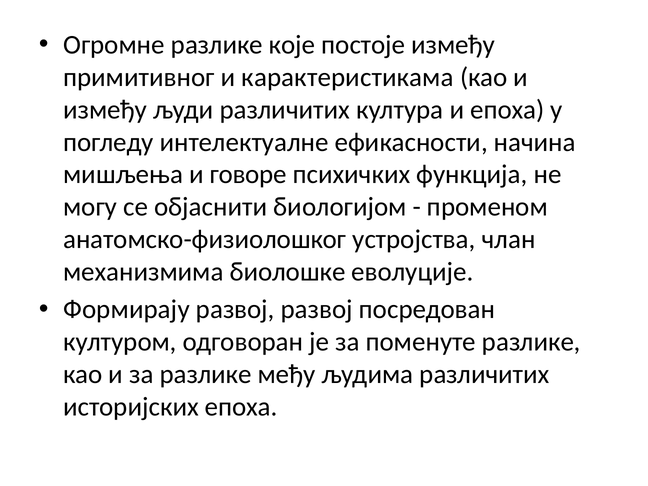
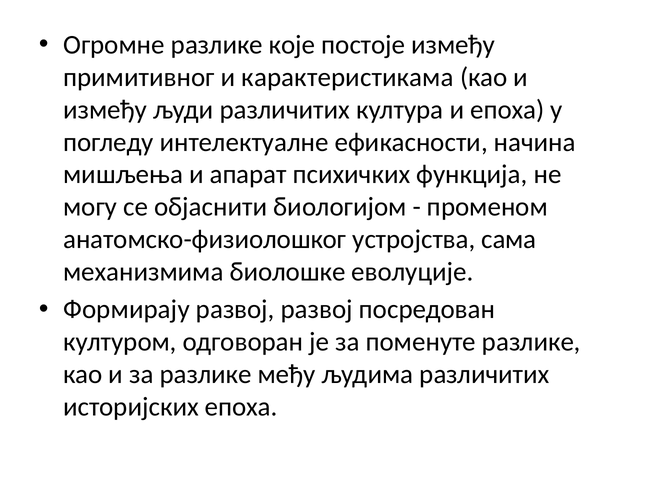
говоре: говоре -> апарат (248, 175)
члан: члан -> сама (509, 239)
